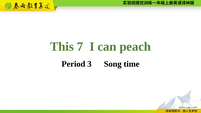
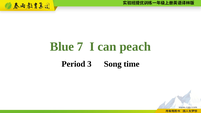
This: This -> Blue (62, 47)
